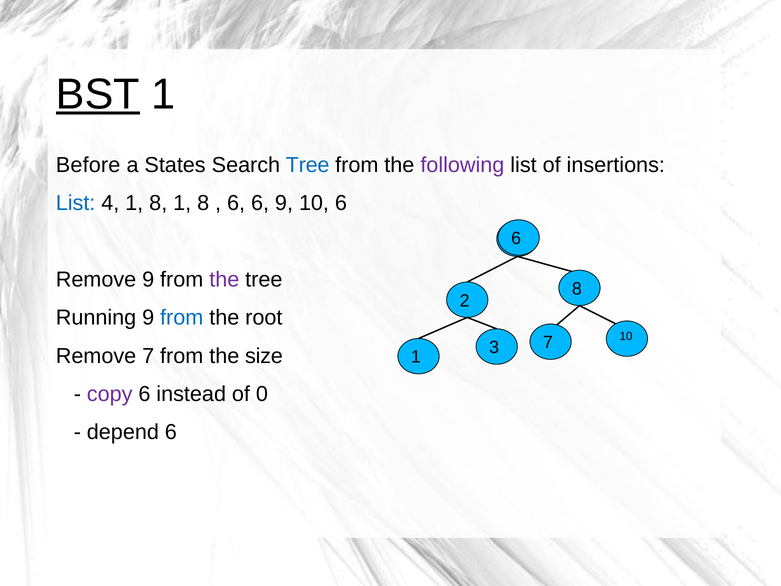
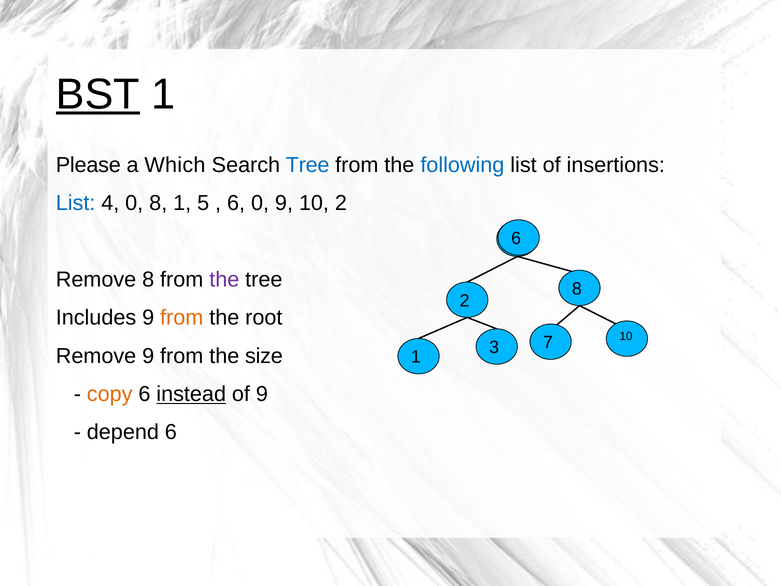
Before: Before -> Please (88, 165)
States: States -> Which (175, 165)
following colour: purple -> blue (462, 165)
4 1: 1 -> 0 (134, 203)
8 1 8: 8 -> 5 (203, 203)
6 6: 6 -> 0 (260, 203)
10 6: 6 -> 2 (341, 203)
Remove 9: 9 -> 8 (148, 279)
Running: Running -> Includes (96, 318)
from colour: blue -> orange (182, 318)
Remove 7: 7 -> 9 (148, 356)
copy colour: purple -> orange (110, 394)
instead underline: none -> present (191, 394)
of 0: 0 -> 9 (262, 394)
